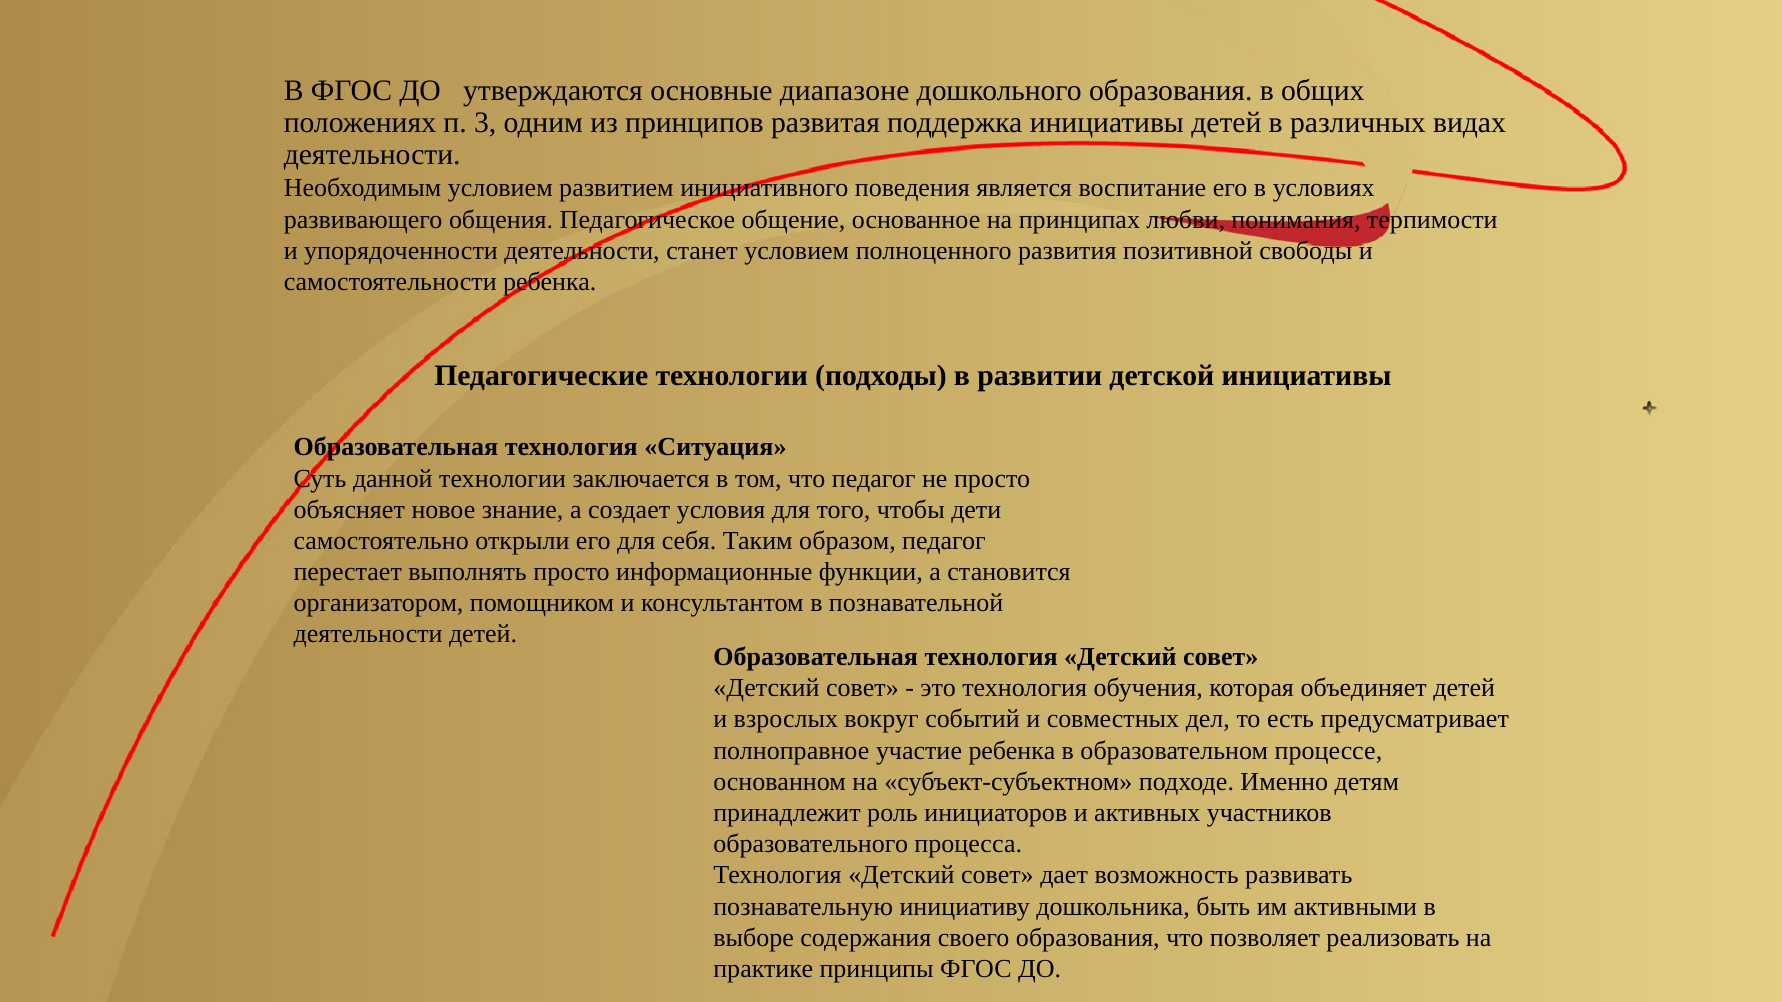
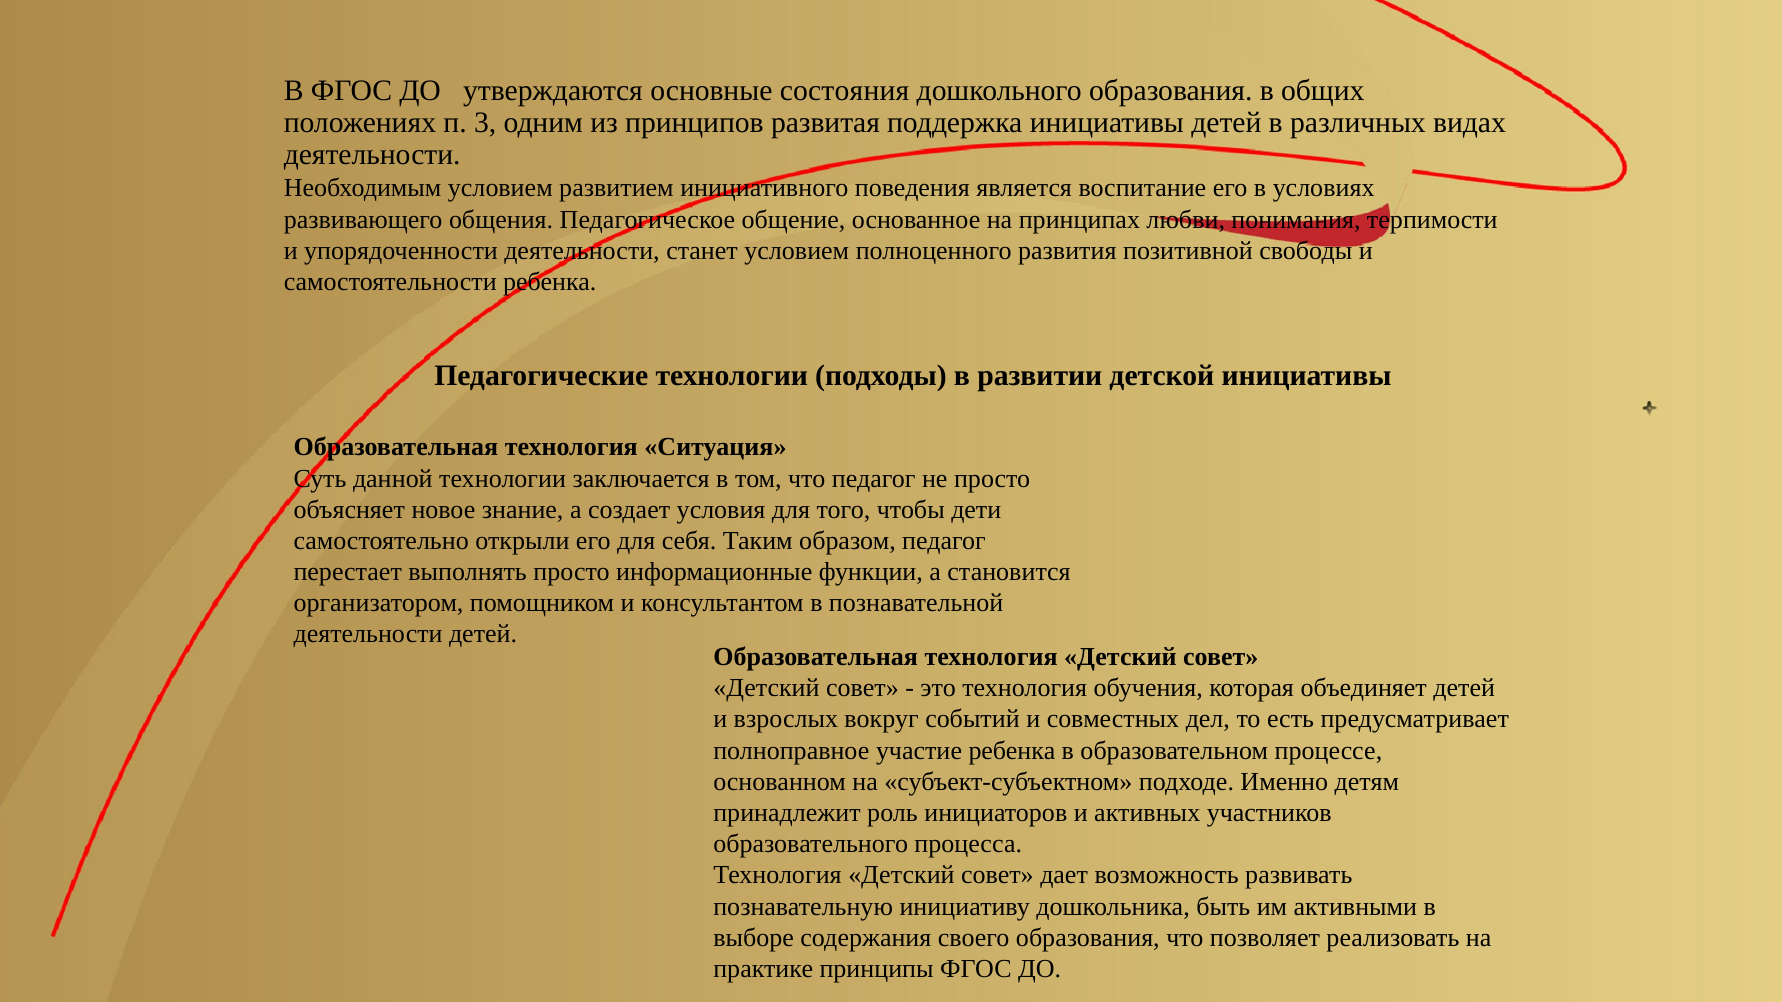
диапазоне: диапазоне -> состояния (845, 91)
